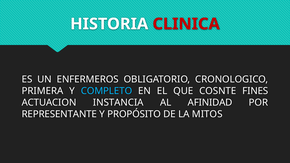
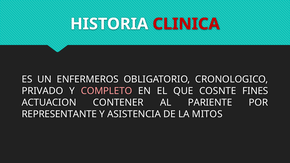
PRIMERA: PRIMERA -> PRIVADO (42, 91)
COMPLETO colour: light blue -> pink (107, 91)
INSTANCIA: INSTANCIA -> CONTENER (118, 103)
AFINIDAD: AFINIDAD -> PARIENTE (210, 103)
PROPÓSITO: PROPÓSITO -> ASISTENCIA (134, 114)
